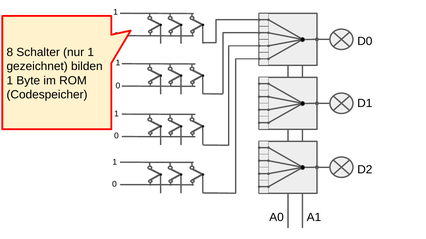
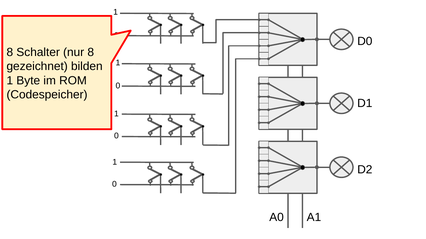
nur 1: 1 -> 8 (91, 52)
